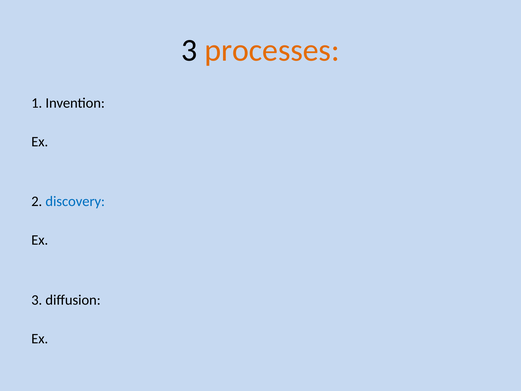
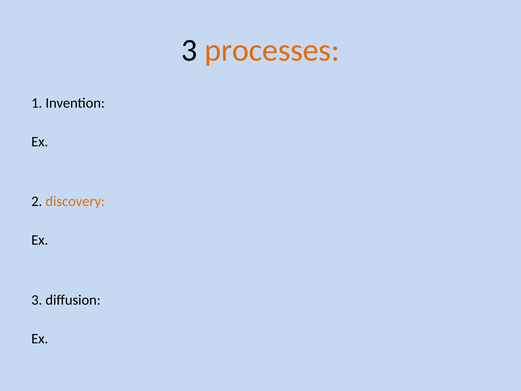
discovery colour: blue -> orange (75, 201)
